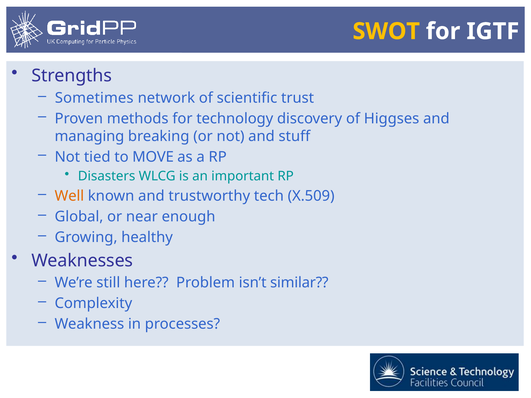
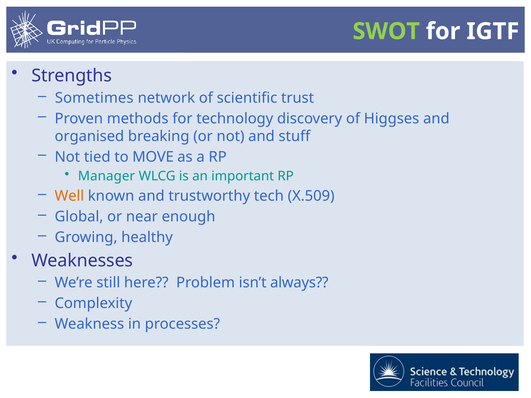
SWOT colour: yellow -> light green (386, 31)
managing: managing -> organised (89, 136)
Disasters: Disasters -> Manager (107, 176)
similar: similar -> always (299, 283)
